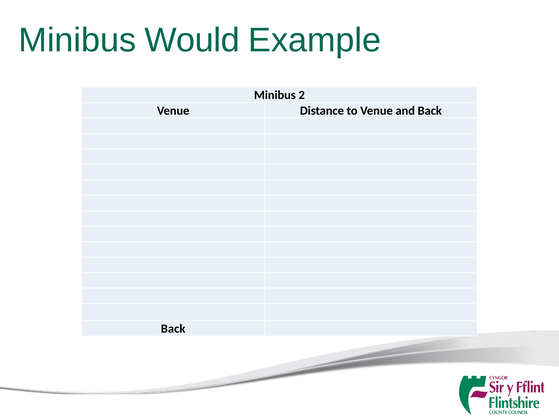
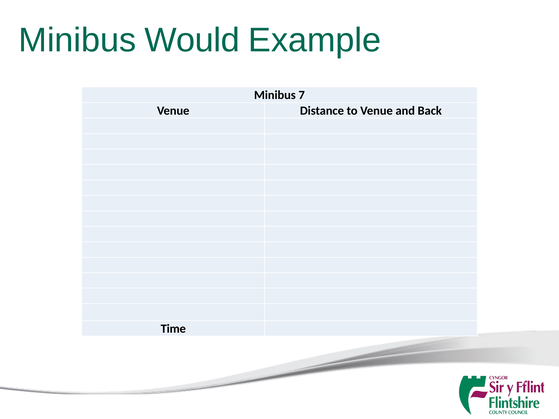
2: 2 -> 7 (302, 95)
Back: Back -> Time (173, 329)
